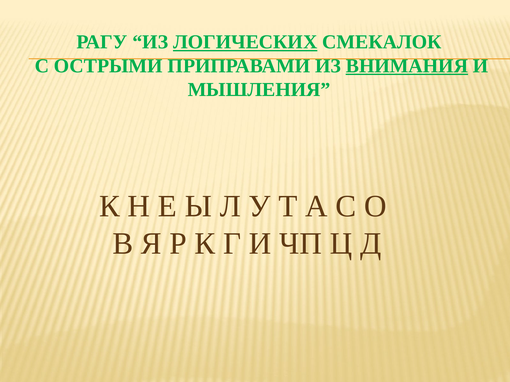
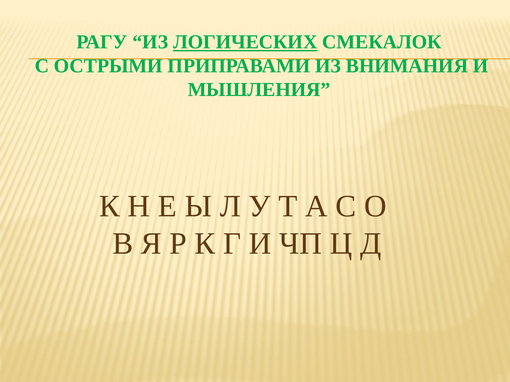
ВНИМАНИЯ underline: present -> none (407, 66)
